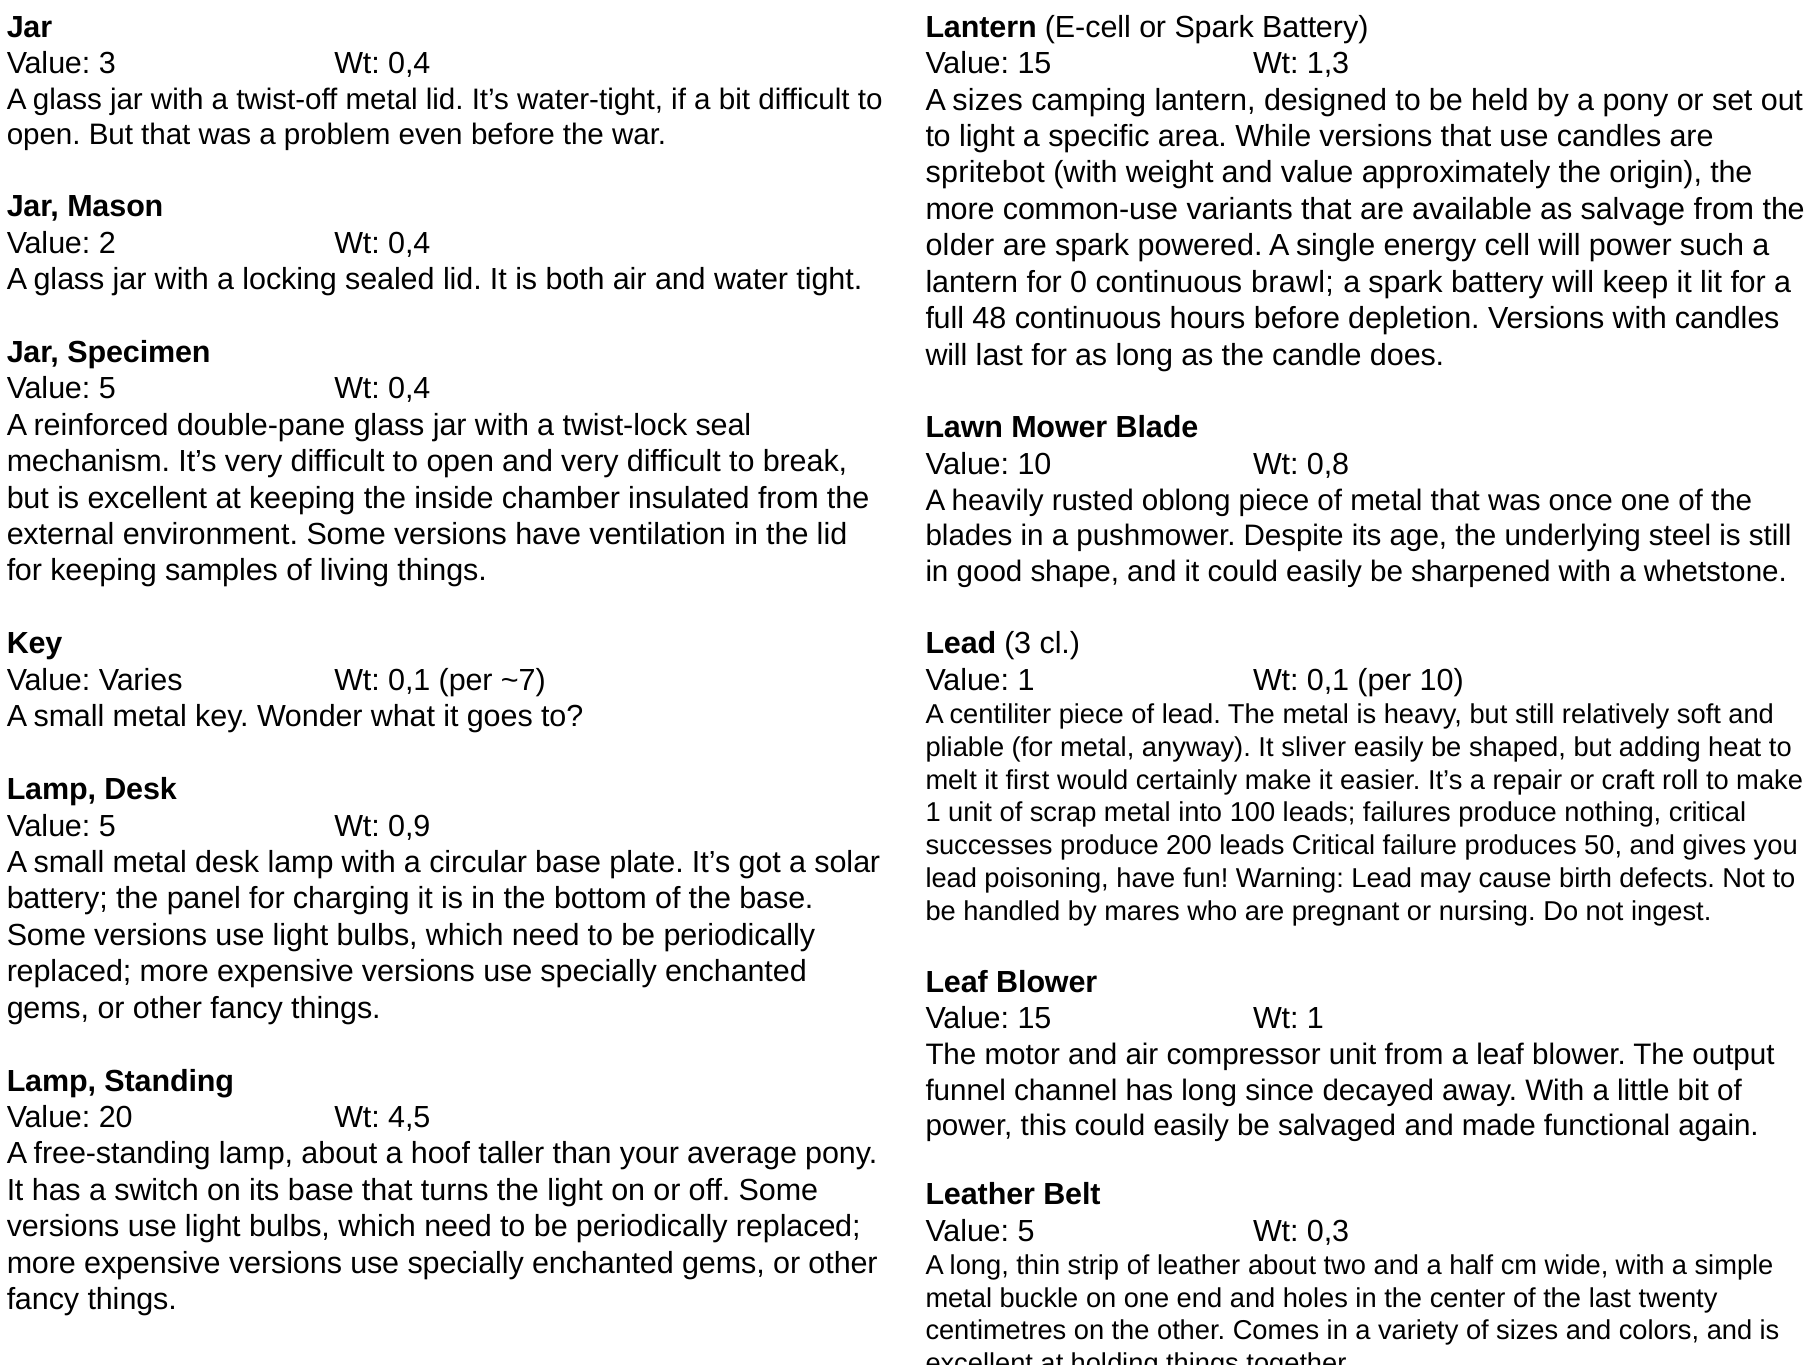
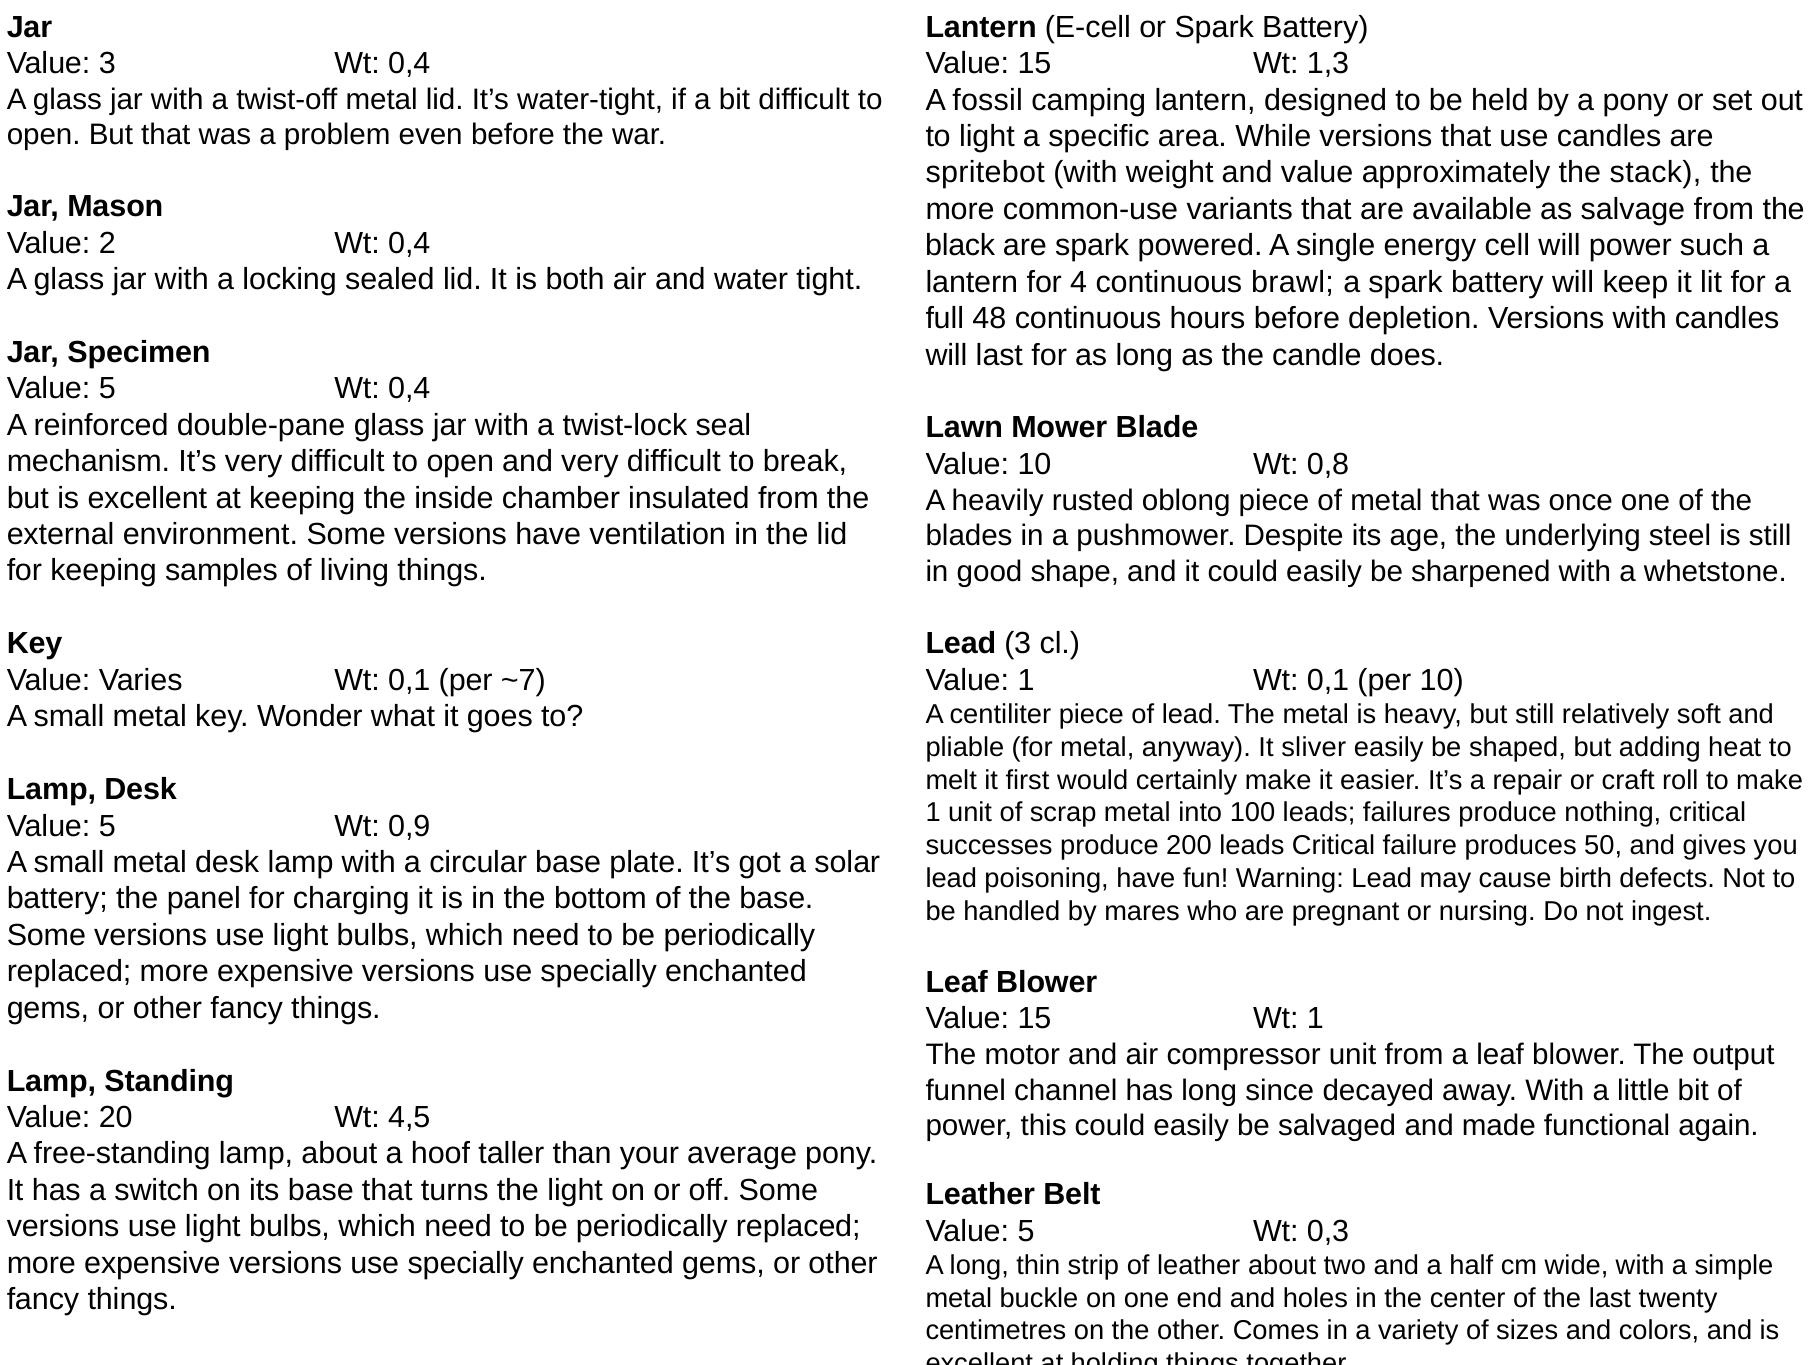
A sizes: sizes -> fossil (988, 100)
origin: origin -> stack (1656, 173)
older: older -> black (960, 246)
0: 0 -> 4 (1079, 282)
